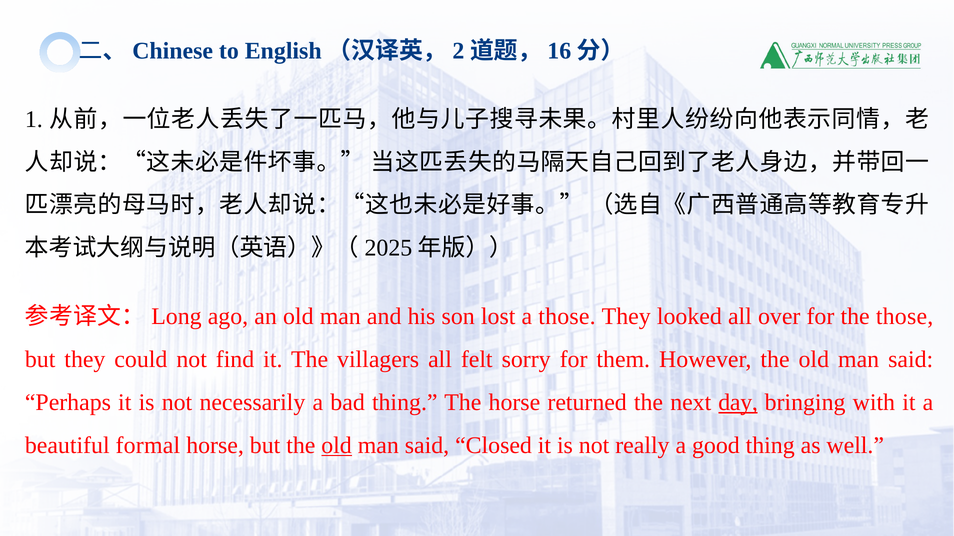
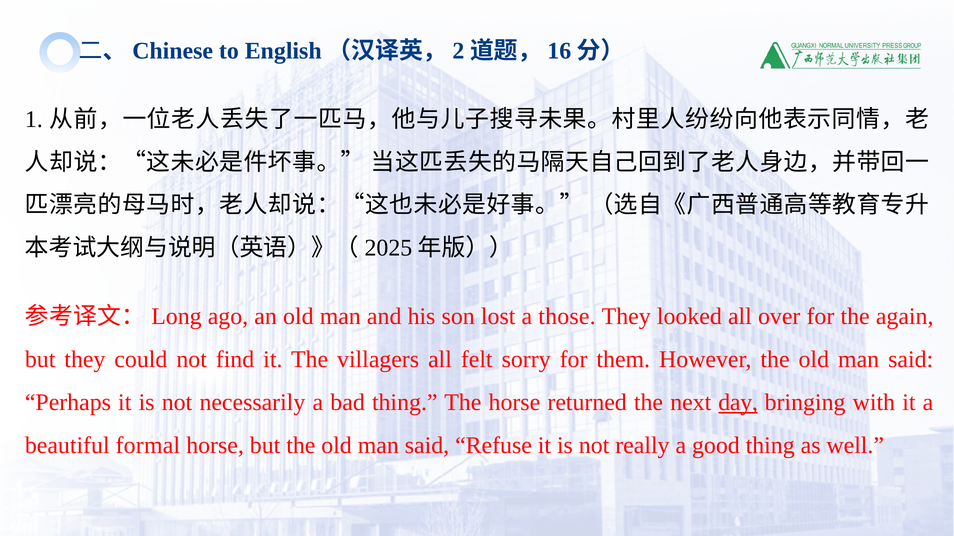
the those: those -> again (905, 317)
old underline: present -> none (337, 446)
Closed: Closed -> Refuse (494, 446)
